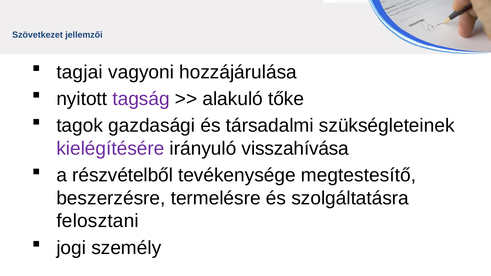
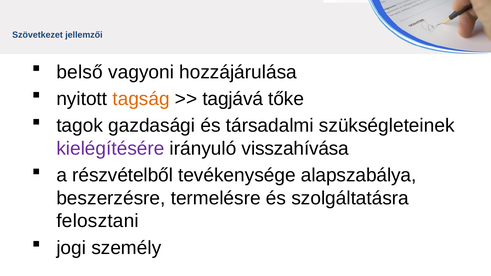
tagjai: tagjai -> belső (80, 72)
tagság colour: purple -> orange (141, 99)
alakuló: alakuló -> tagjává (233, 99)
megtestesítő: megtestesítő -> alapszabálya (359, 175)
